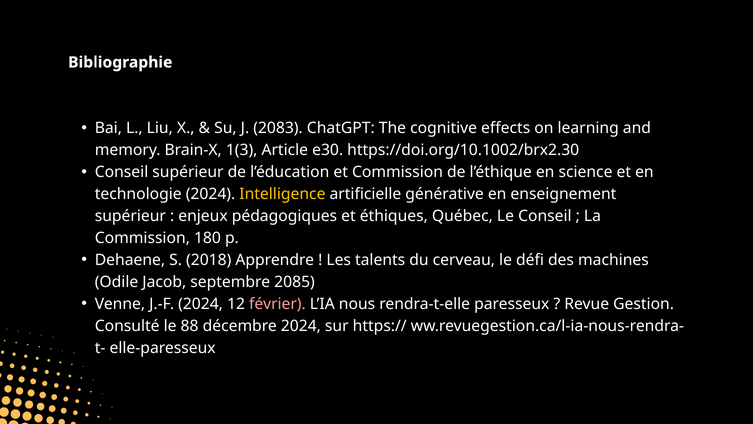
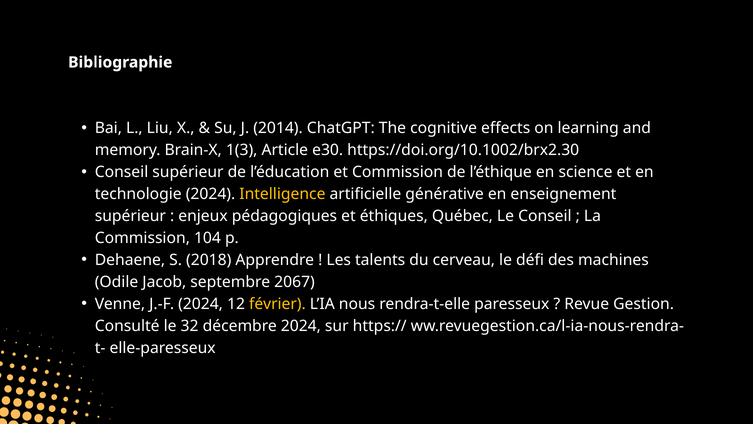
2083: 2083 -> 2014 (278, 128)
180: 180 -> 104 (207, 238)
2085: 2085 -> 2067 (295, 282)
février colour: pink -> yellow (277, 304)
88: 88 -> 32 (190, 326)
